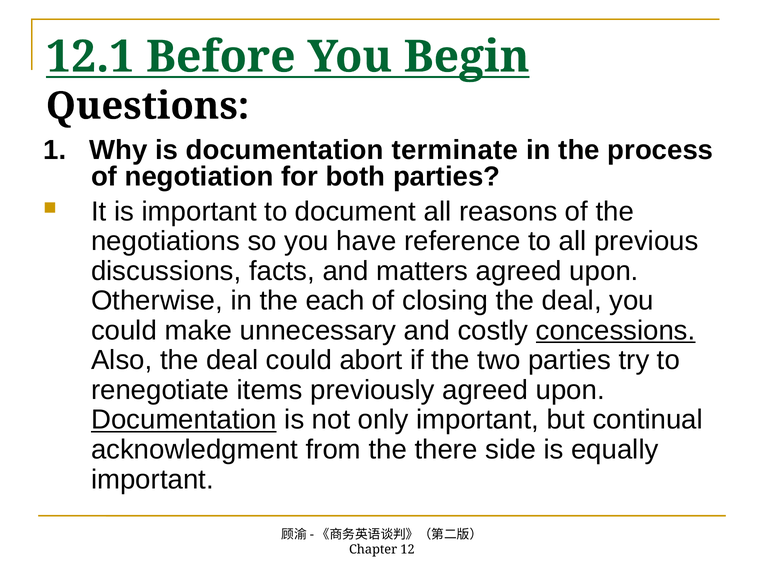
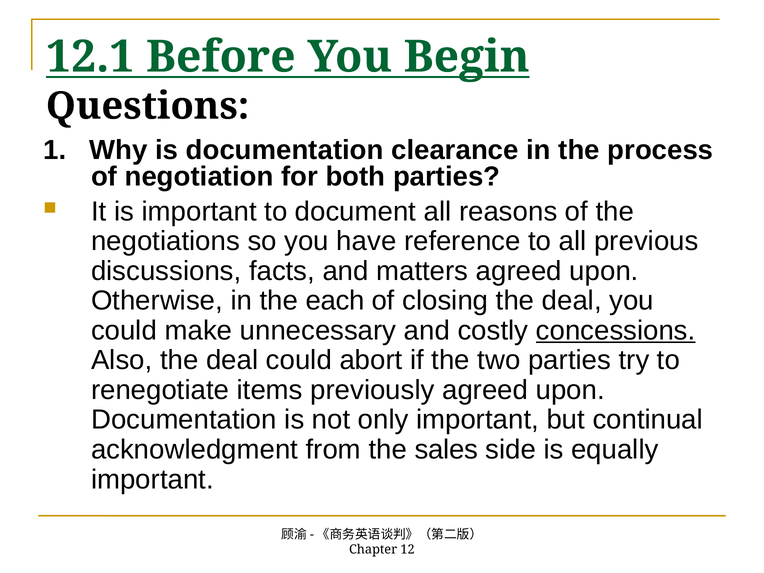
terminate: terminate -> clearance (455, 150)
Documentation underline: present -> none (184, 420)
there: there -> sales (446, 450)
